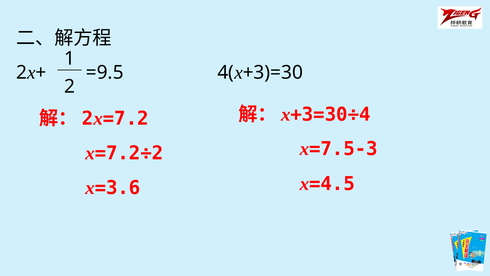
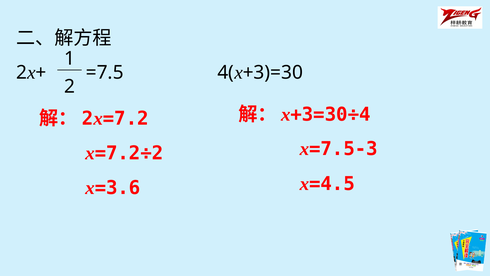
=9.5: =9.5 -> =7.5 (105, 72)
